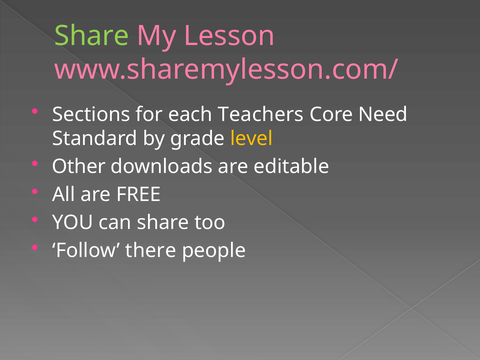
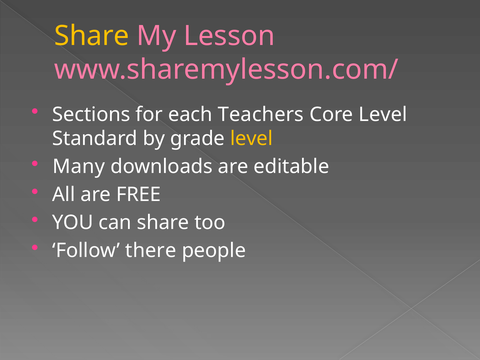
Share colour: light green -> yellow (92, 36)
Core Need: Need -> Level (383, 115)
Other: Other -> Many (79, 167)
